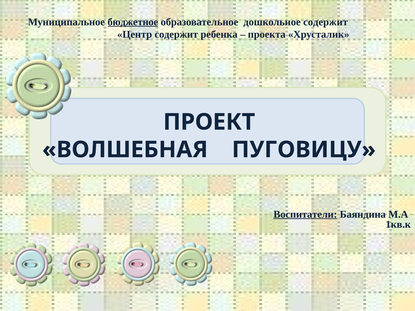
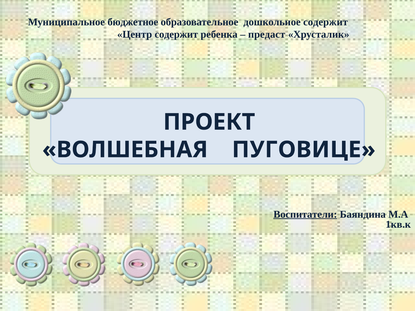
бюджетное underline: present -> none (133, 22)
проекта: проекта -> предаст (267, 34)
ПУГОВИЦУ: ПУГОВИЦУ -> ПУГОВИЦЕ (304, 150)
